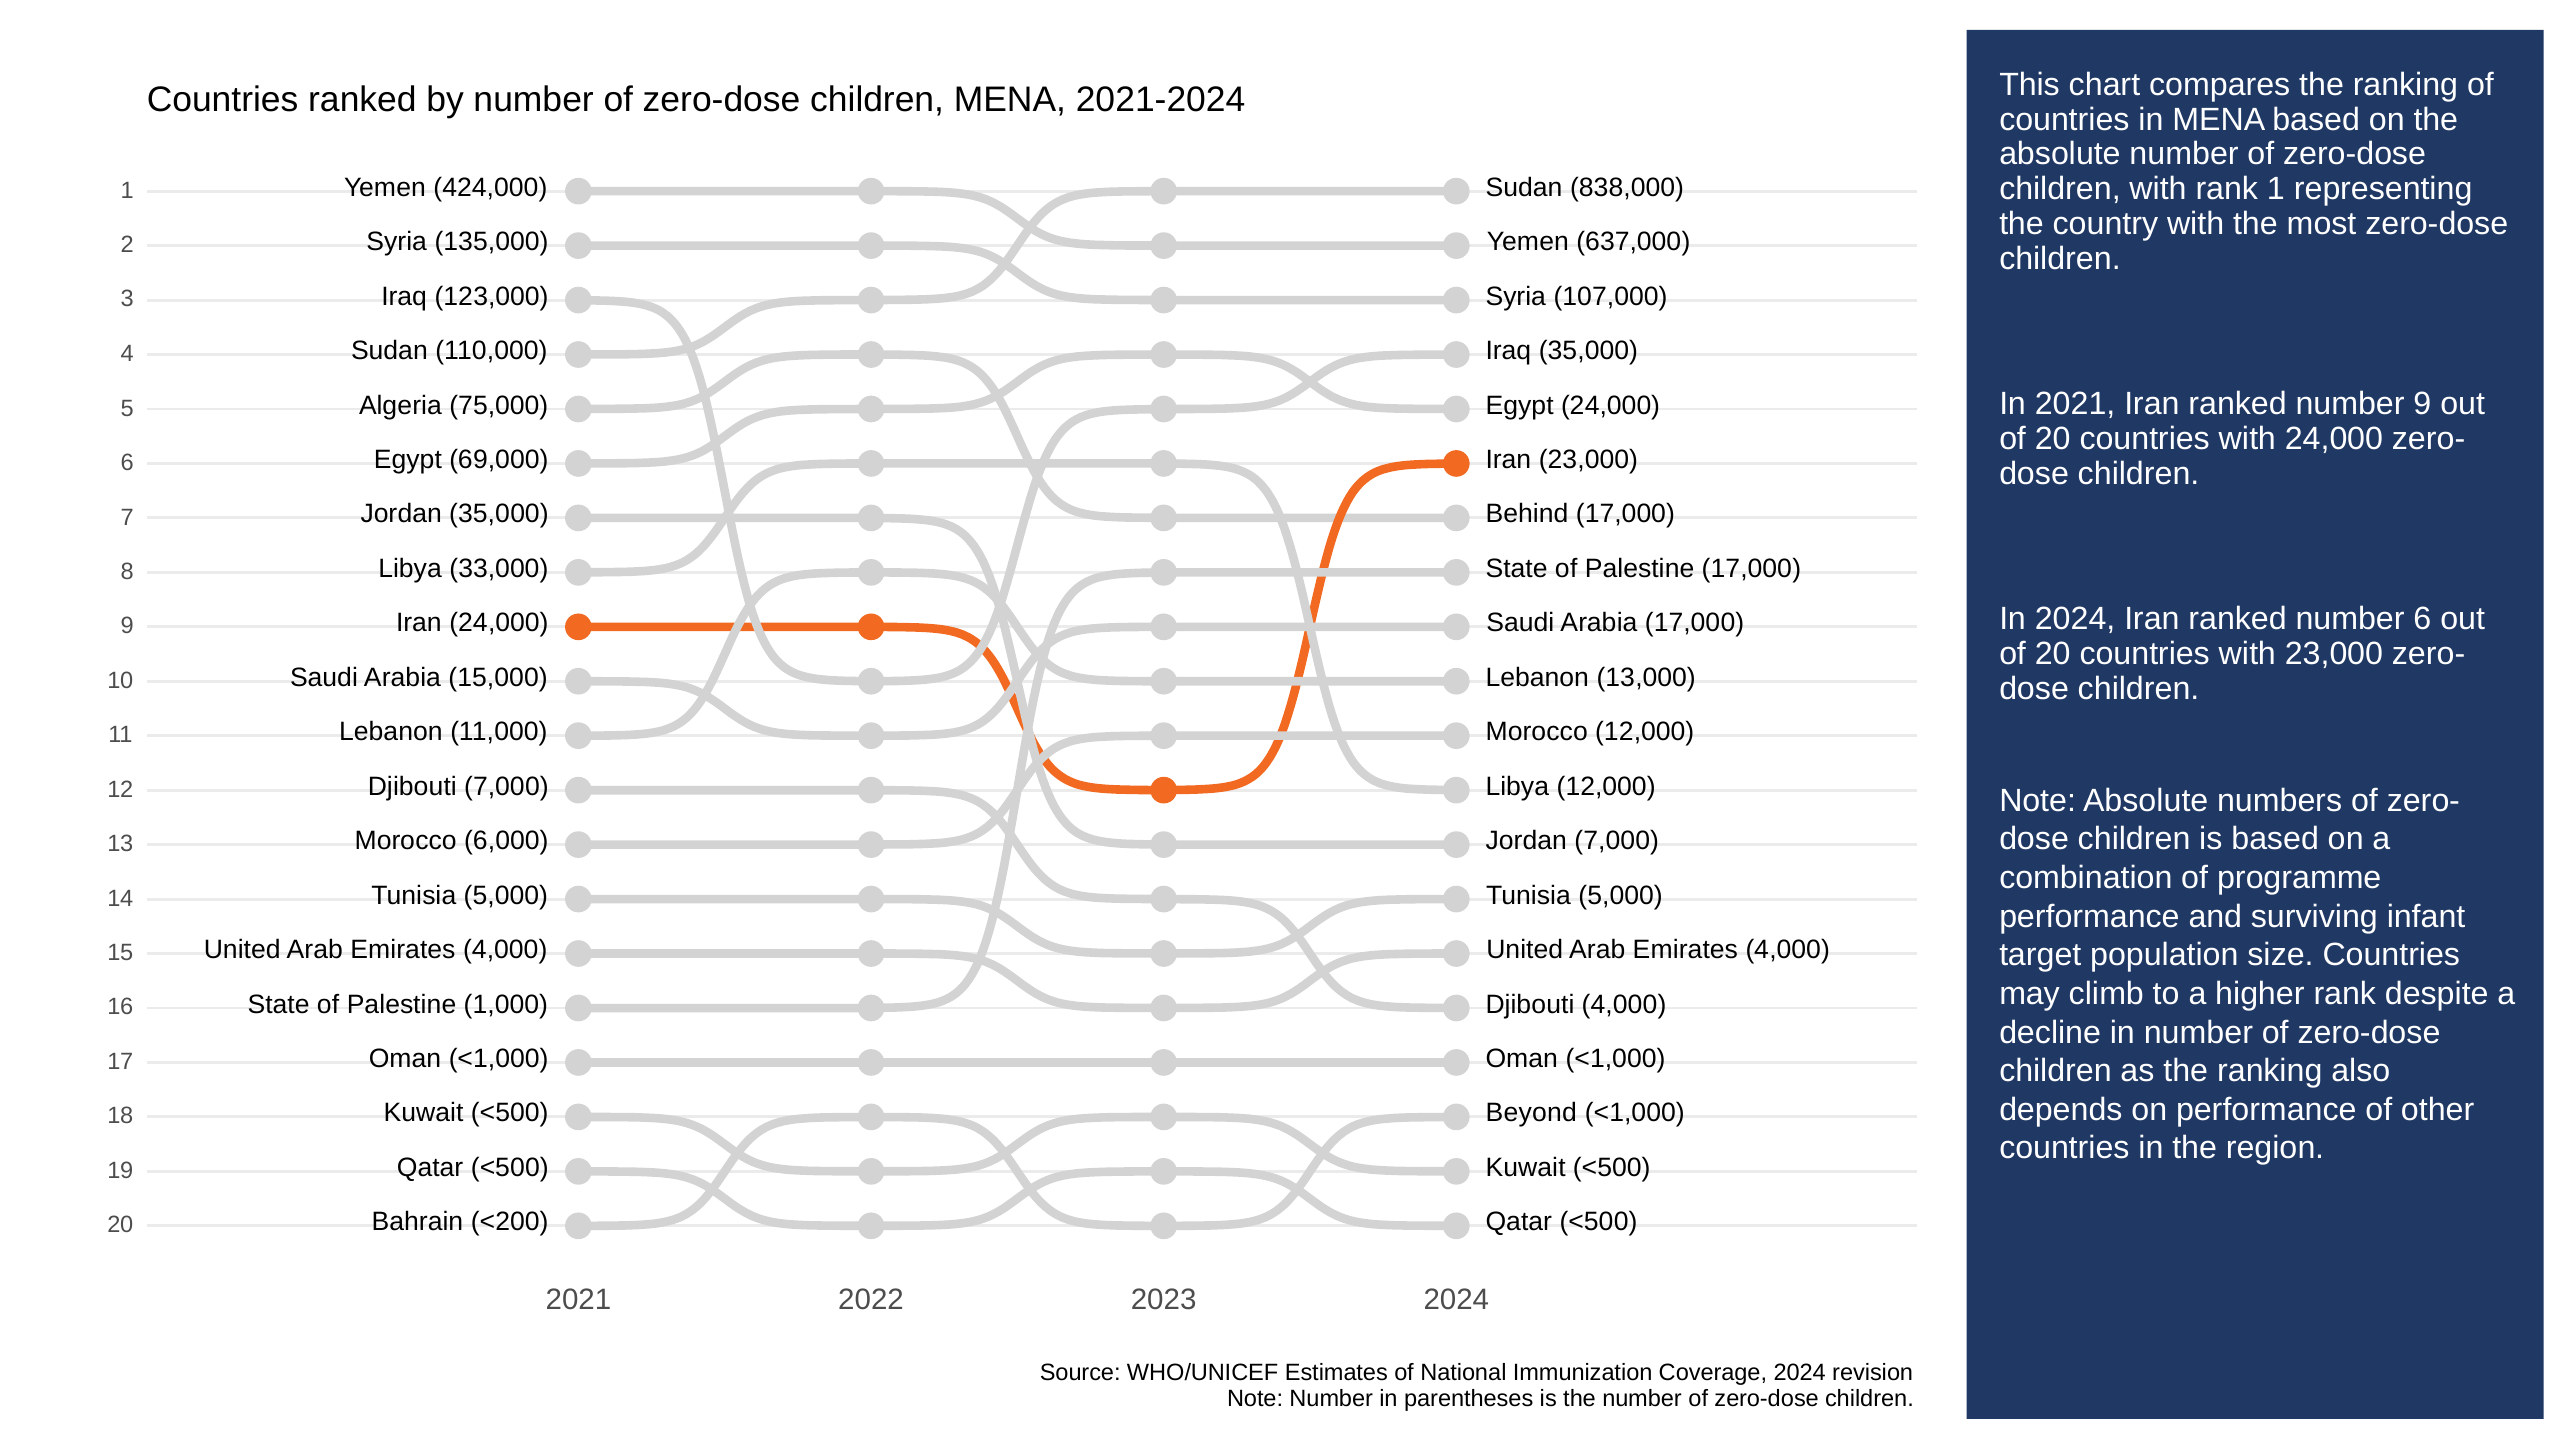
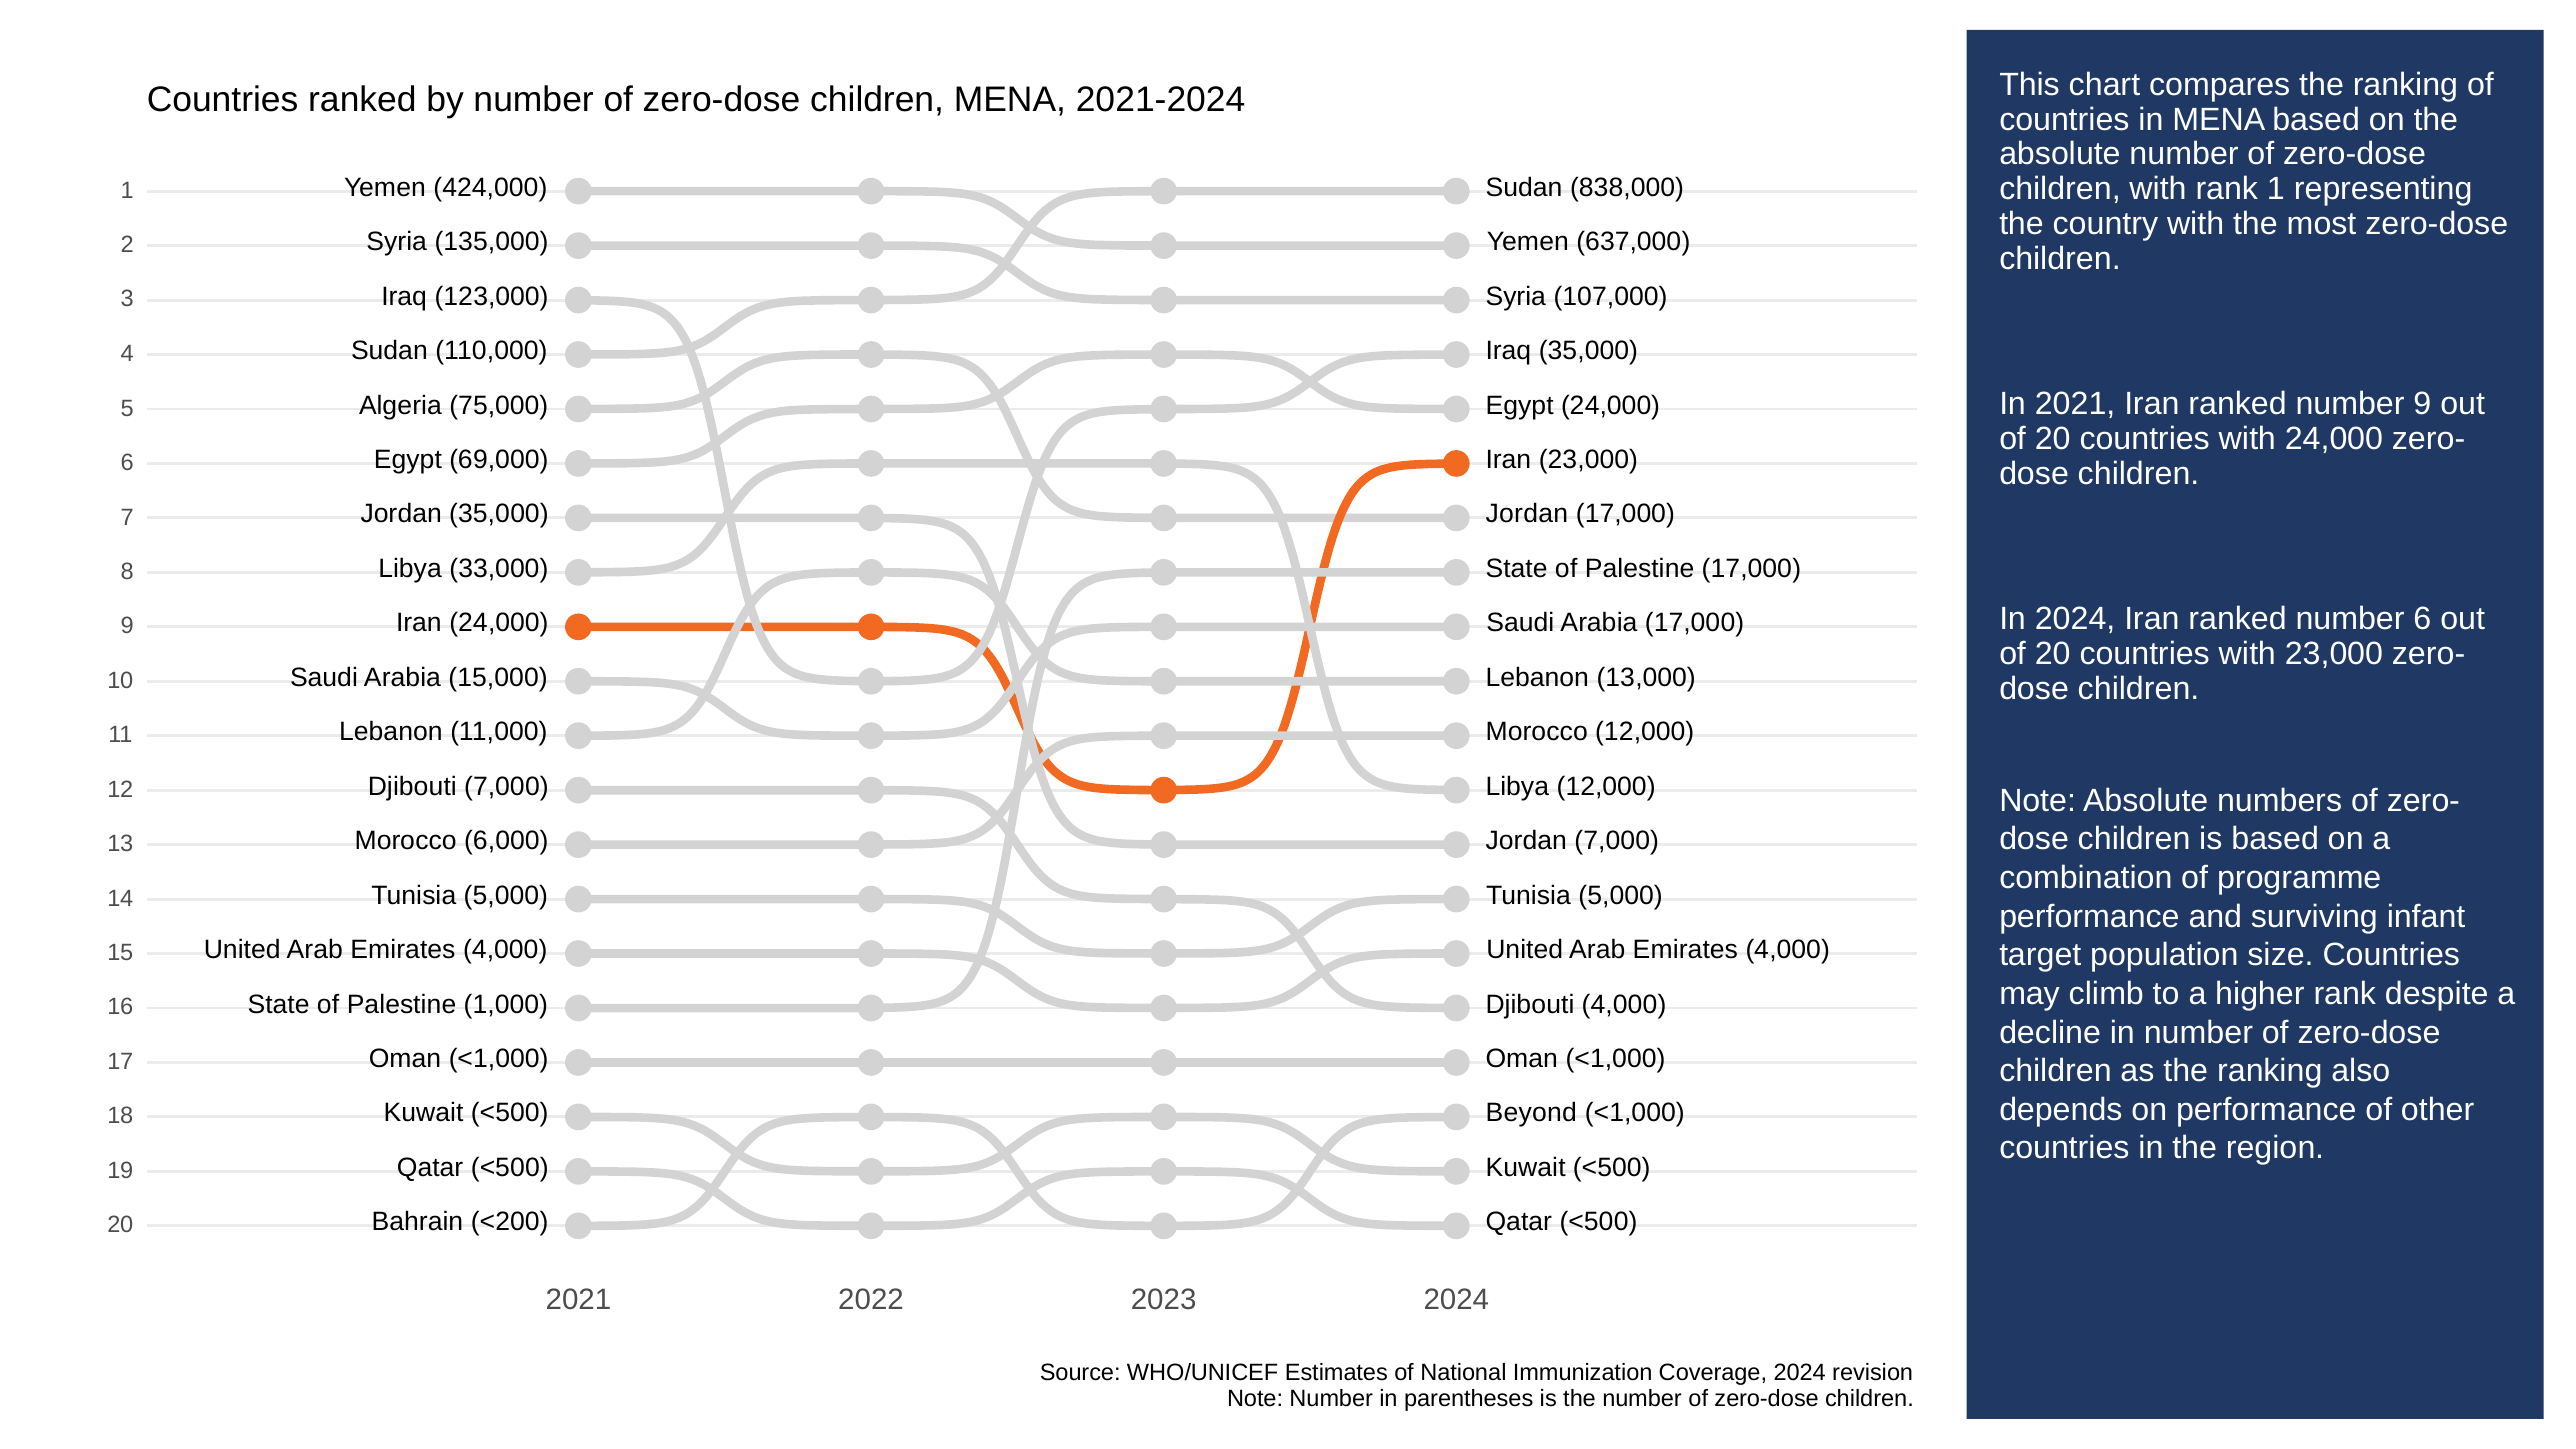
Behind: Behind -> Jordan (1527, 514)
